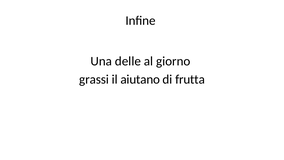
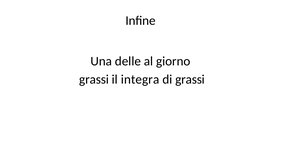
aiutano: aiutano -> integra (140, 79)
di frutta: frutta -> grassi (190, 79)
